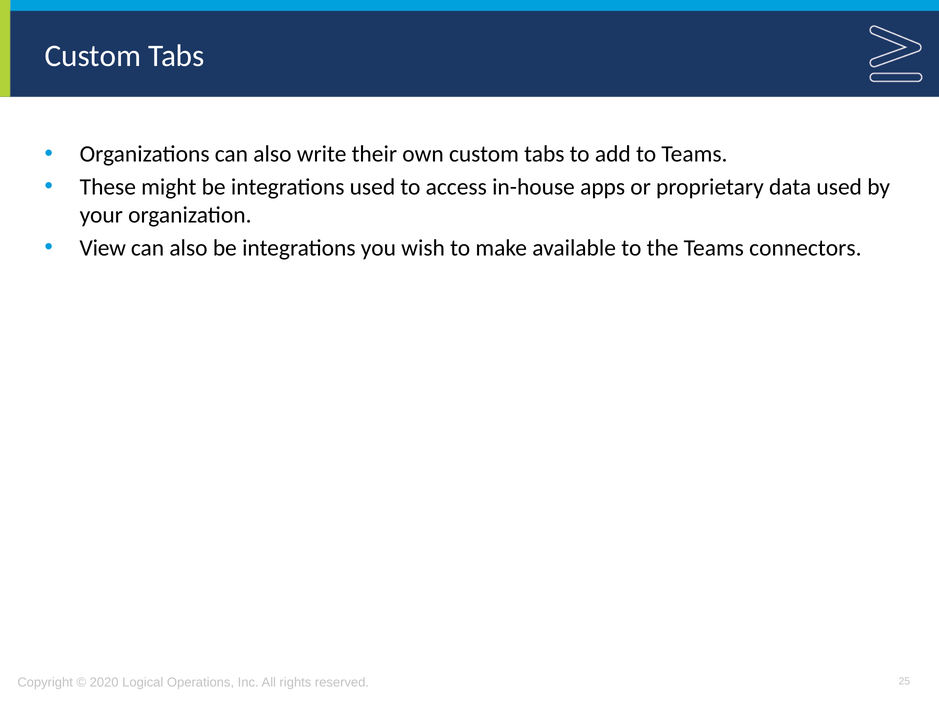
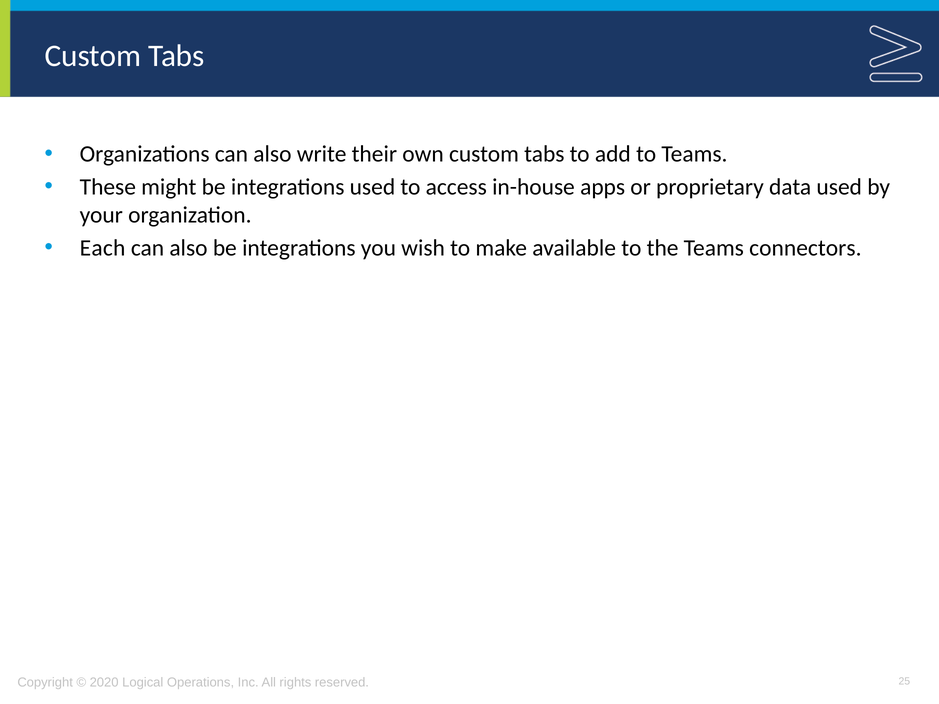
View: View -> Each (103, 248)
